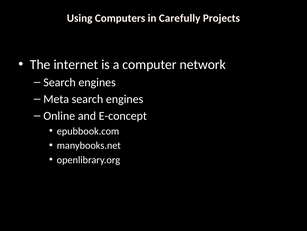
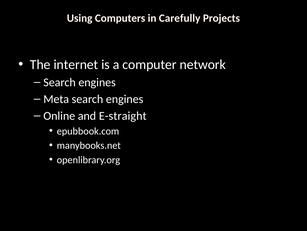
E-concept: E-concept -> E-straight (123, 115)
